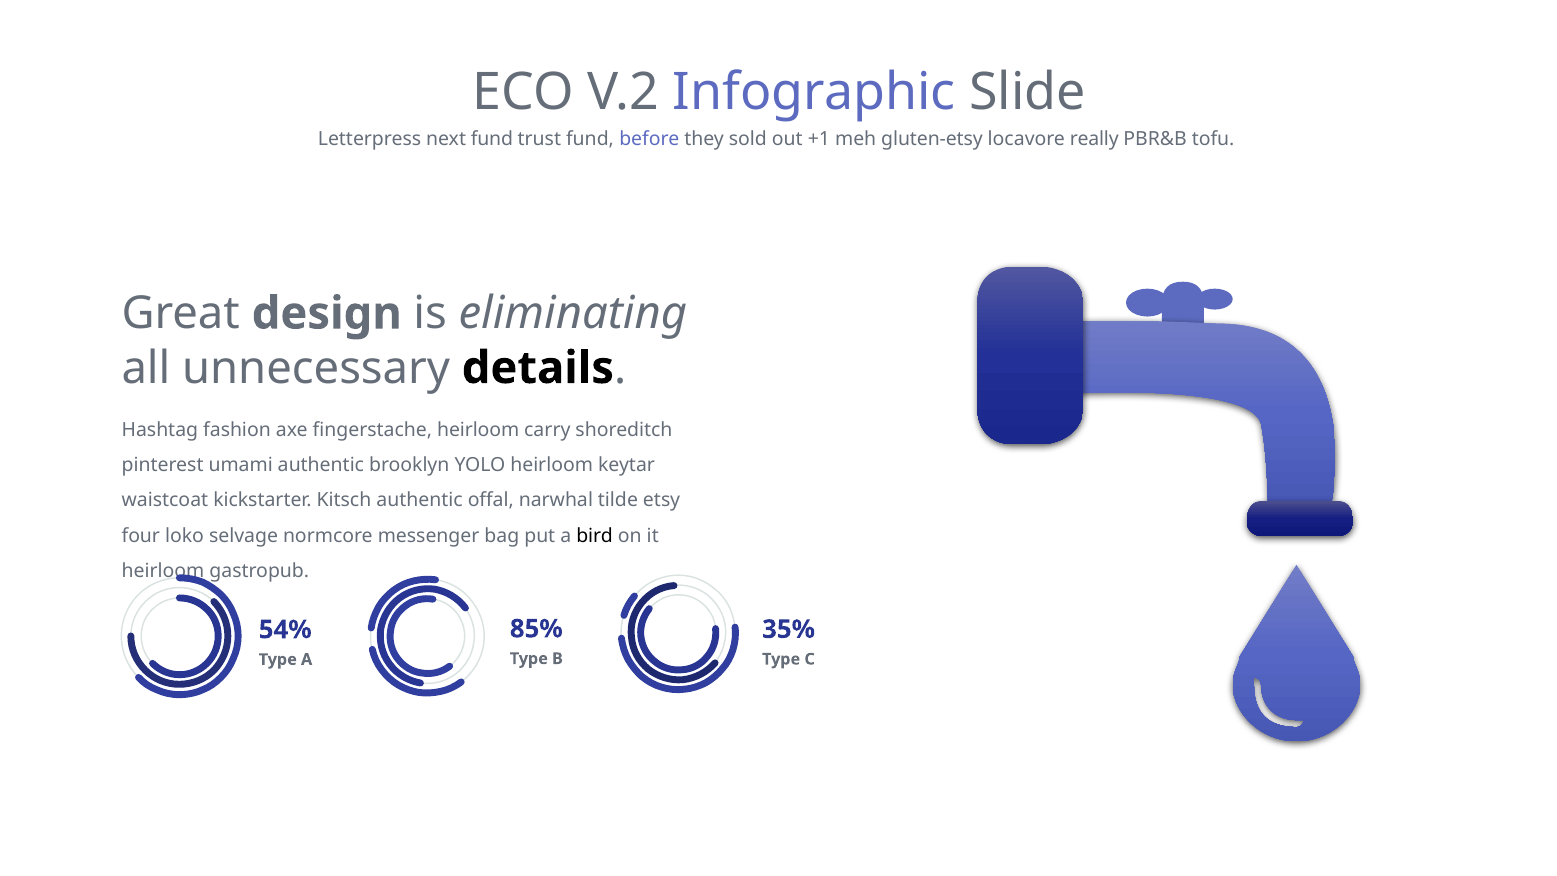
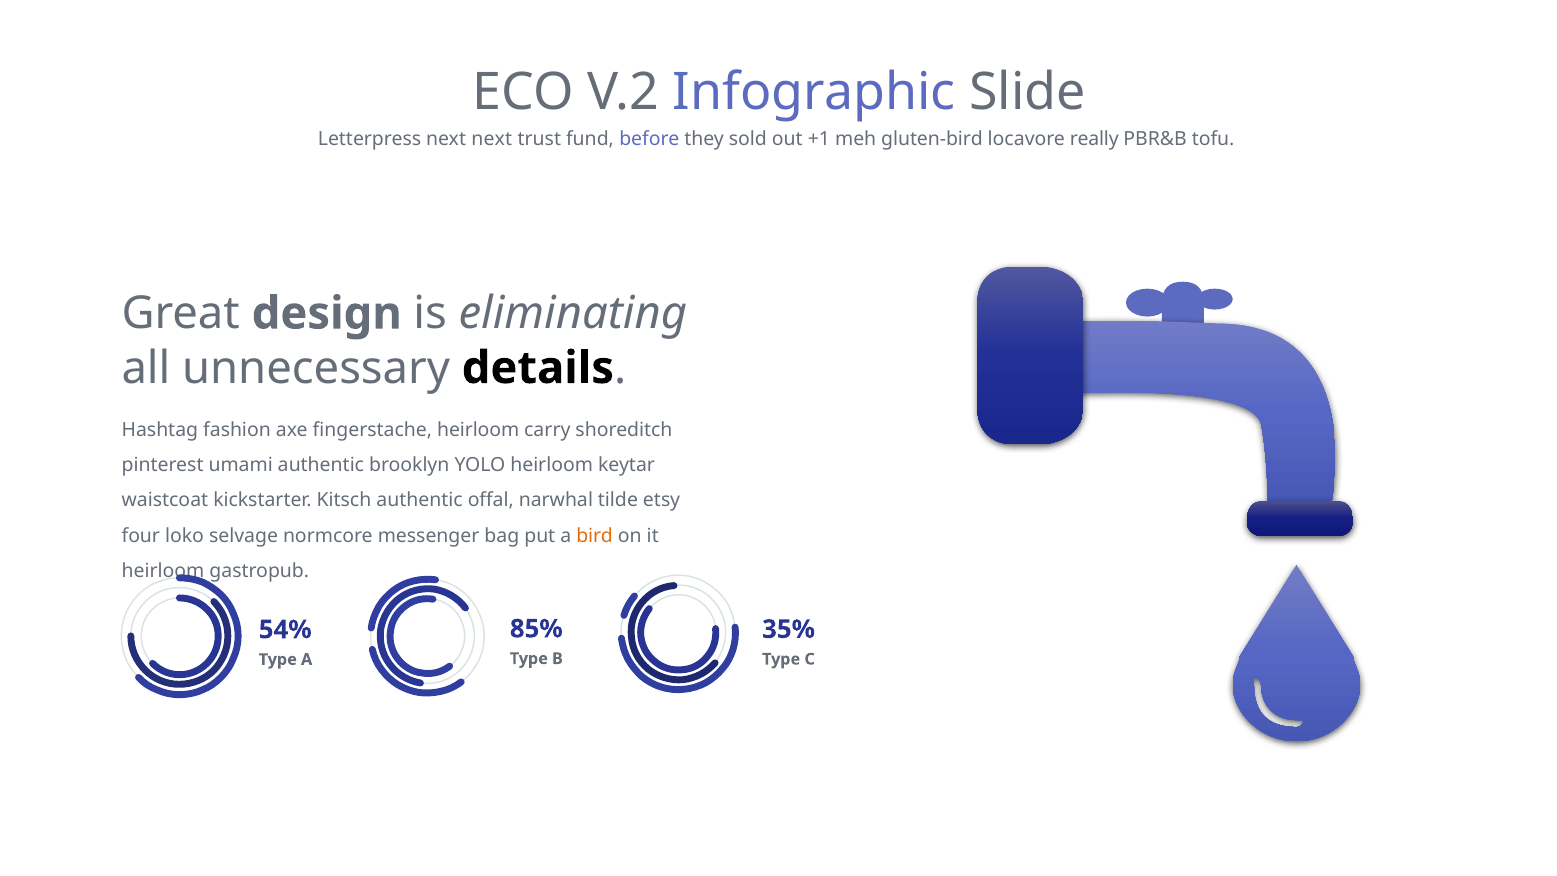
next fund: fund -> next (492, 139)
gluten-etsy: gluten-etsy -> gluten-bird (932, 139)
bird colour: black -> orange (595, 535)
